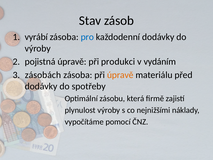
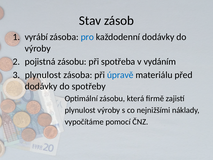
pojistná úpravě: úpravě -> zásobu (72, 62)
produkci: produkci -> spotřeba (118, 62)
zásobách: zásobách -> plynulost (43, 75)
úpravě colour: orange -> blue (120, 75)
